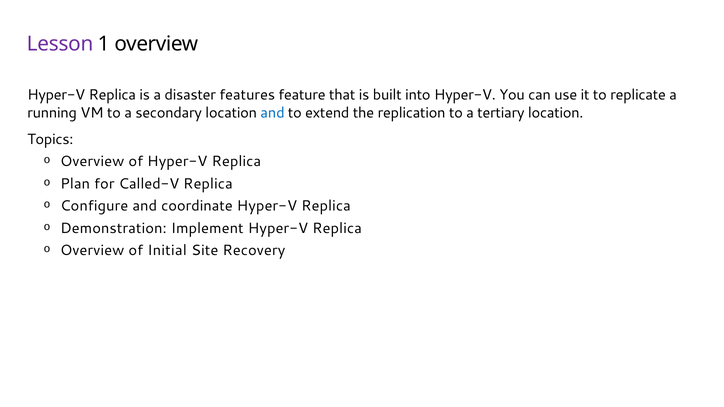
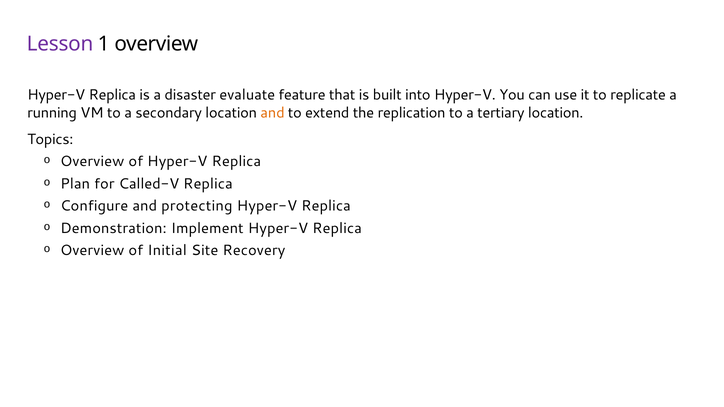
features: features -> evaluate (247, 95)
and colour: blue -> orange (273, 113)
coordinate: coordinate -> protecting (197, 206)
